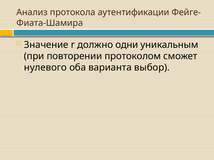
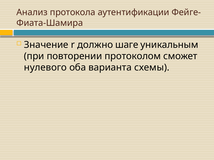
одни: одни -> шаге (127, 45)
выбор: выбор -> схемы (152, 68)
